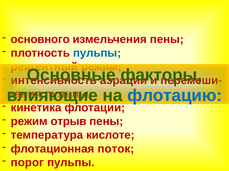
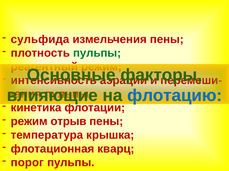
основного: основного -> сульфида (40, 39)
пульпы colour: blue -> green (97, 53)
кислоте: кислоте -> крышка (110, 136)
поток: поток -> кварц (116, 149)
